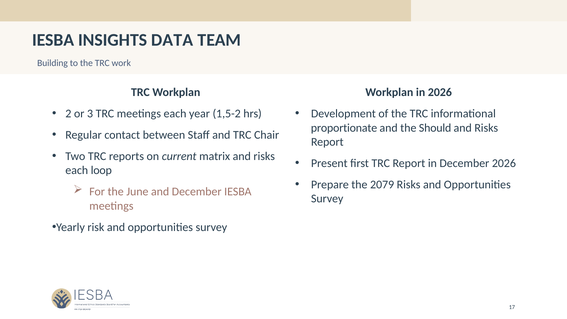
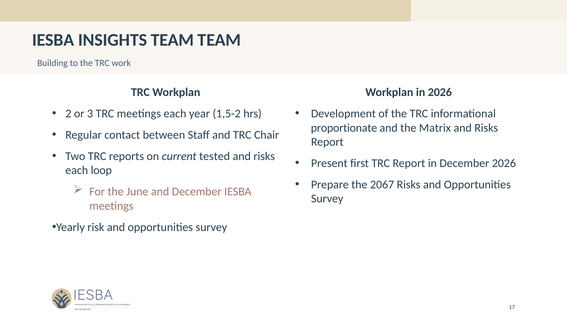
INSIGHTS DATA: DATA -> TEAM (172, 40)
Should: Should -> Matrix (435, 128)
matrix: matrix -> tested (215, 156)
2079: 2079 -> 2067 (382, 184)
